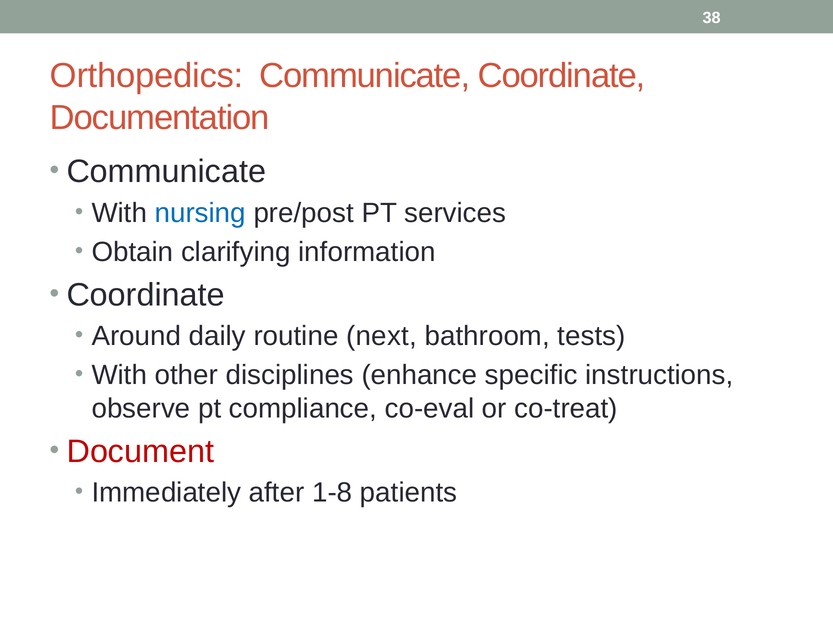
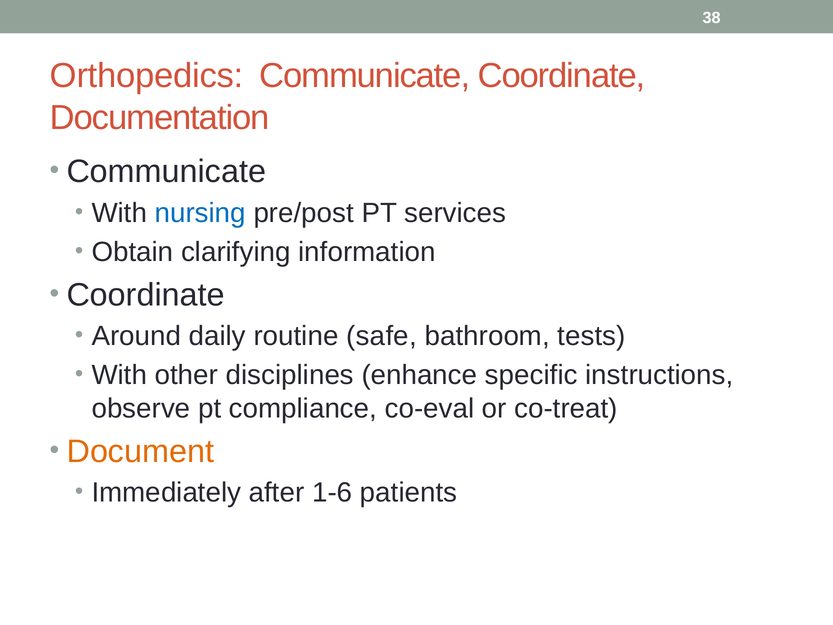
next: next -> safe (382, 336)
Document colour: red -> orange (140, 451)
1-8: 1-8 -> 1-6 (332, 493)
